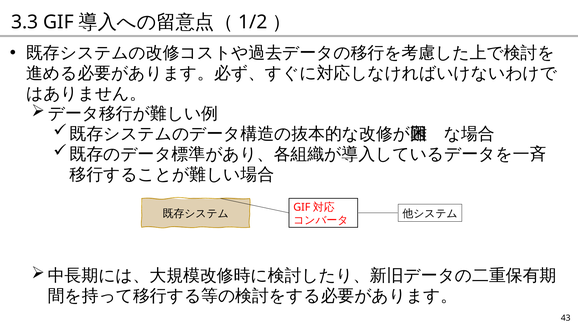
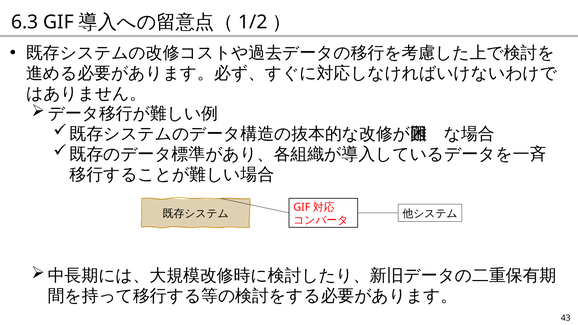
3.3: 3.3 -> 6.3 (25, 22)
